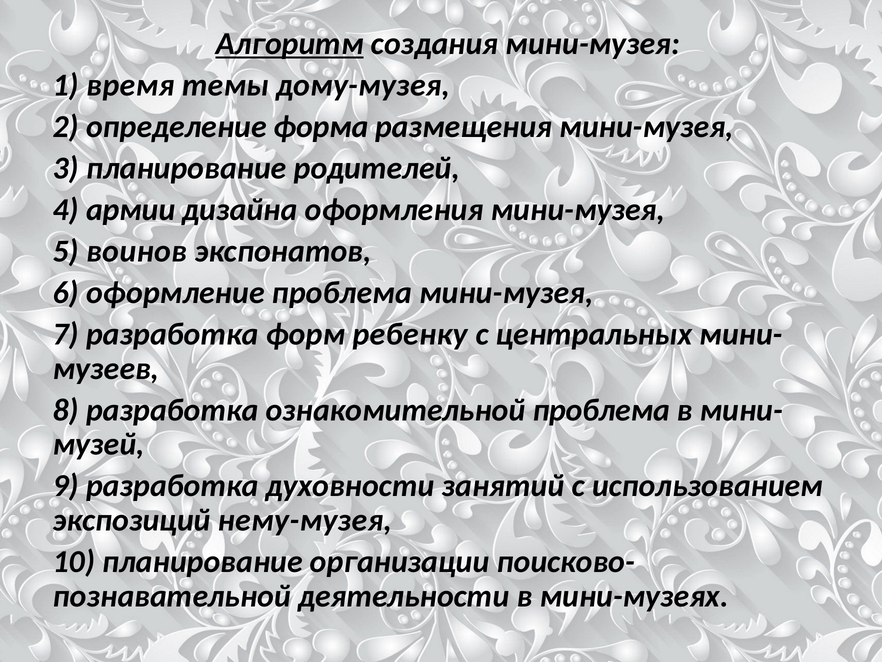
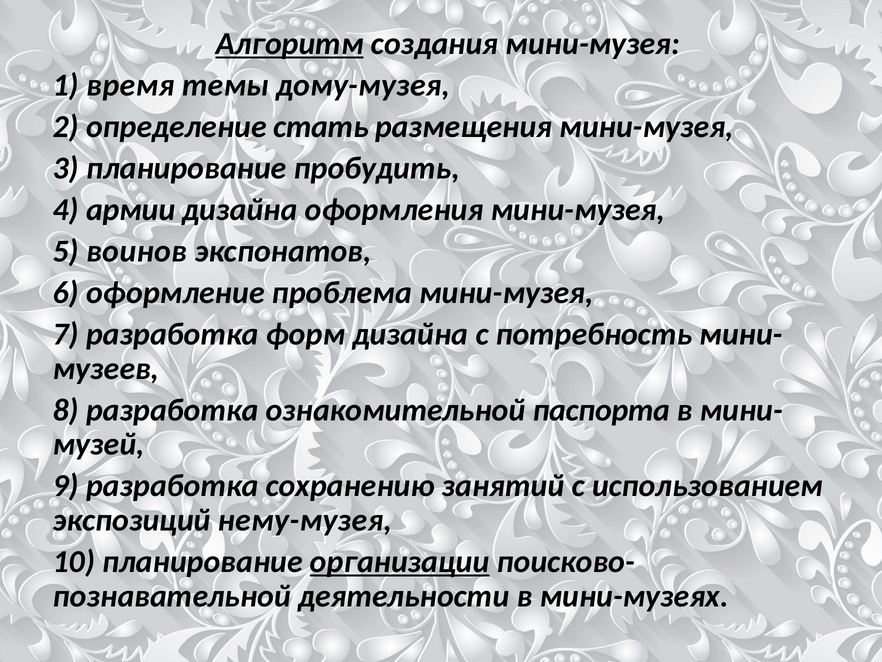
форма: форма -> стать (321, 127)
родителей: родителей -> пробудить (377, 168)
форм ребенку: ребенку -> дизайна (410, 334)
центральных: центральных -> потребность (594, 334)
ознакомительной проблема: проблема -> паспорта (601, 410)
духовности: духовности -> сохранению (350, 486)
организации underline: none -> present (400, 561)
